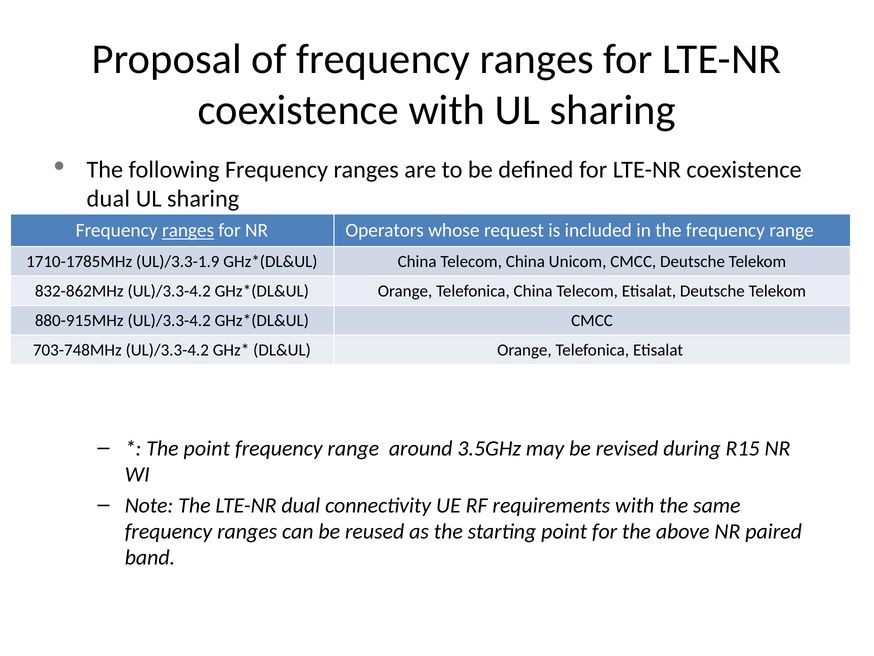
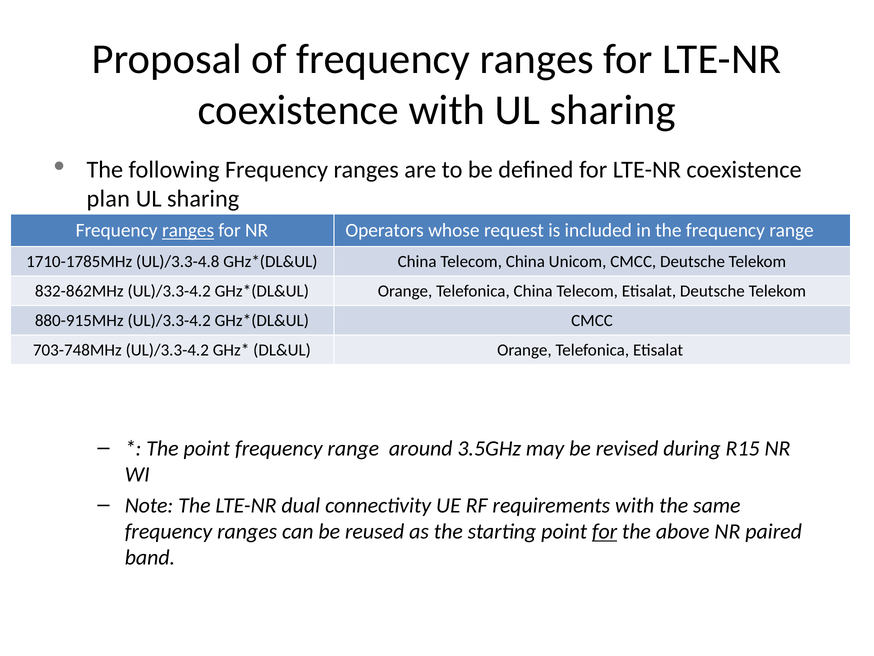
dual: dual -> plan (108, 199)
UL)/3.3-1.9: UL)/3.3-1.9 -> UL)/3.3-4.8 (178, 261)
for underline: none -> present (605, 531)
